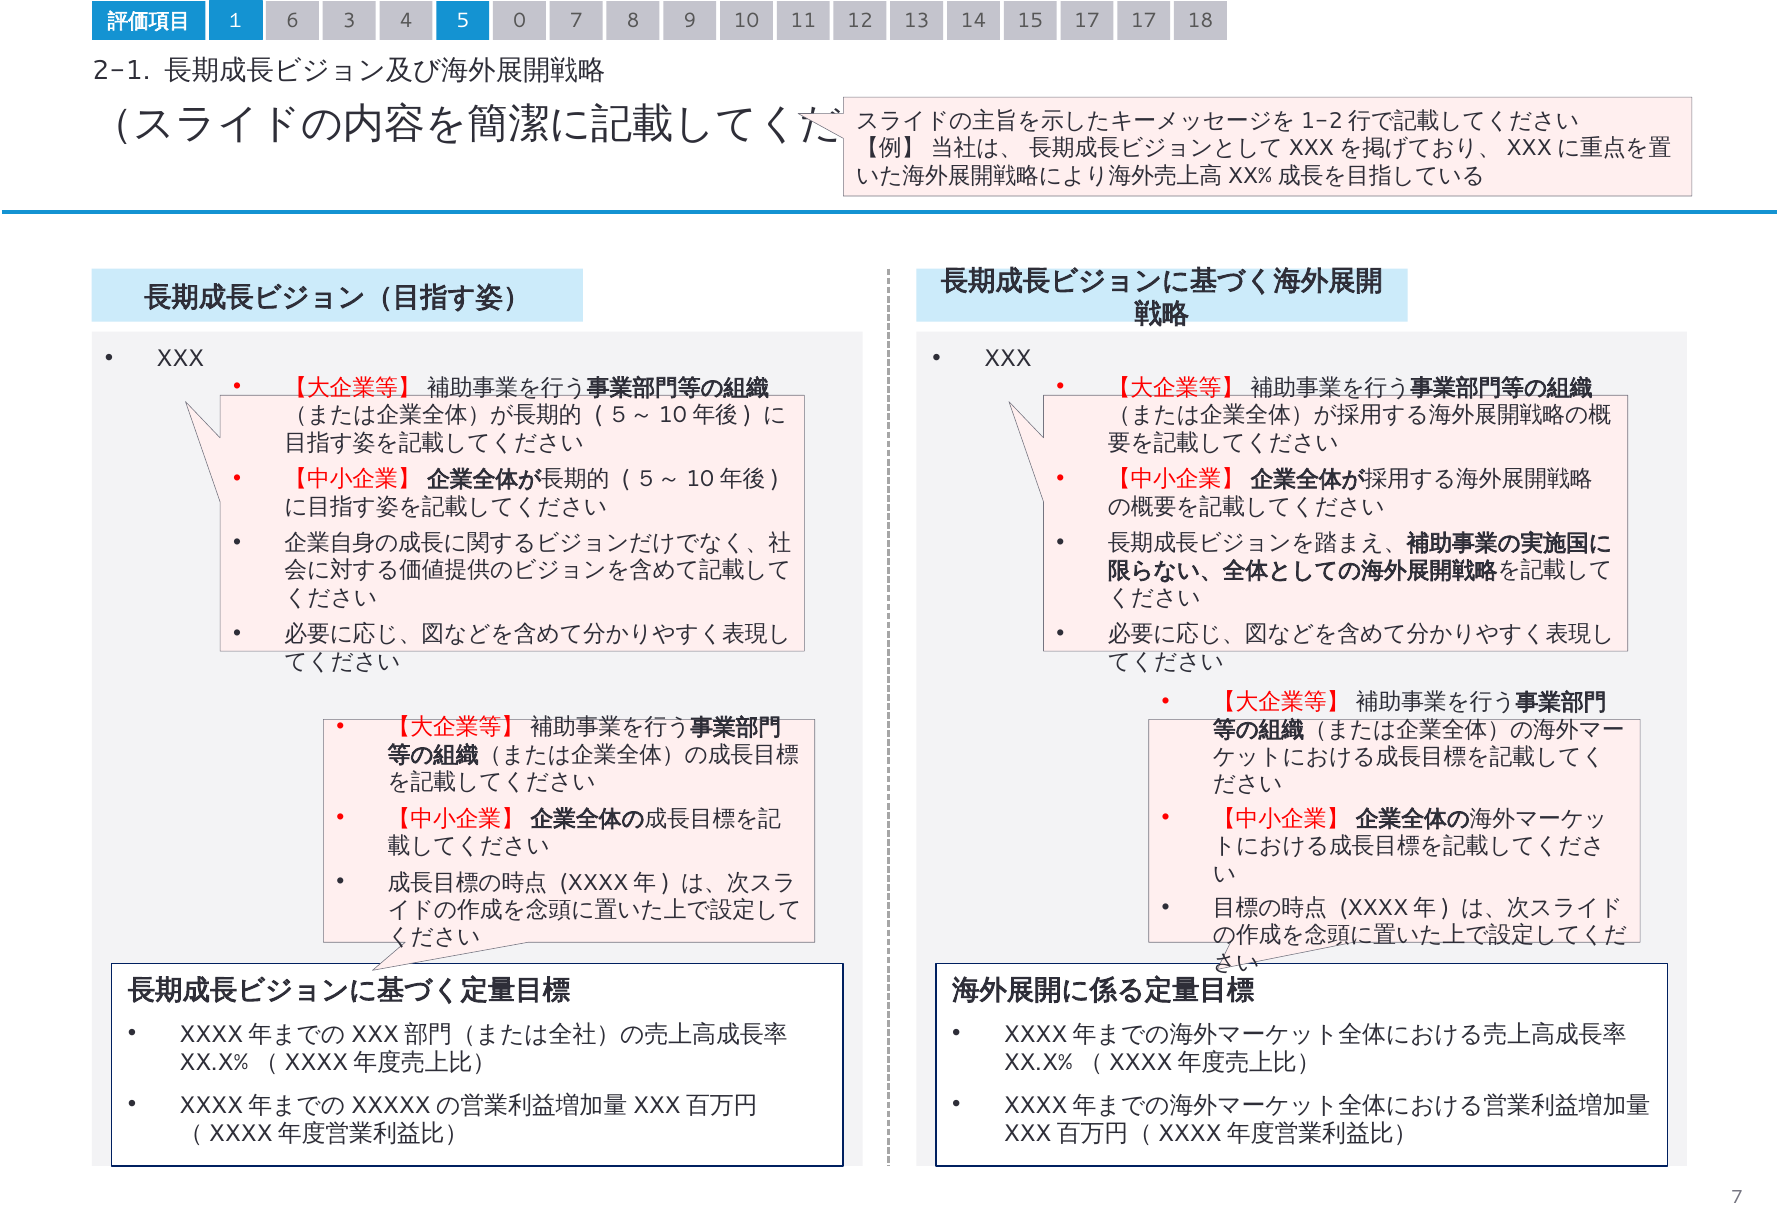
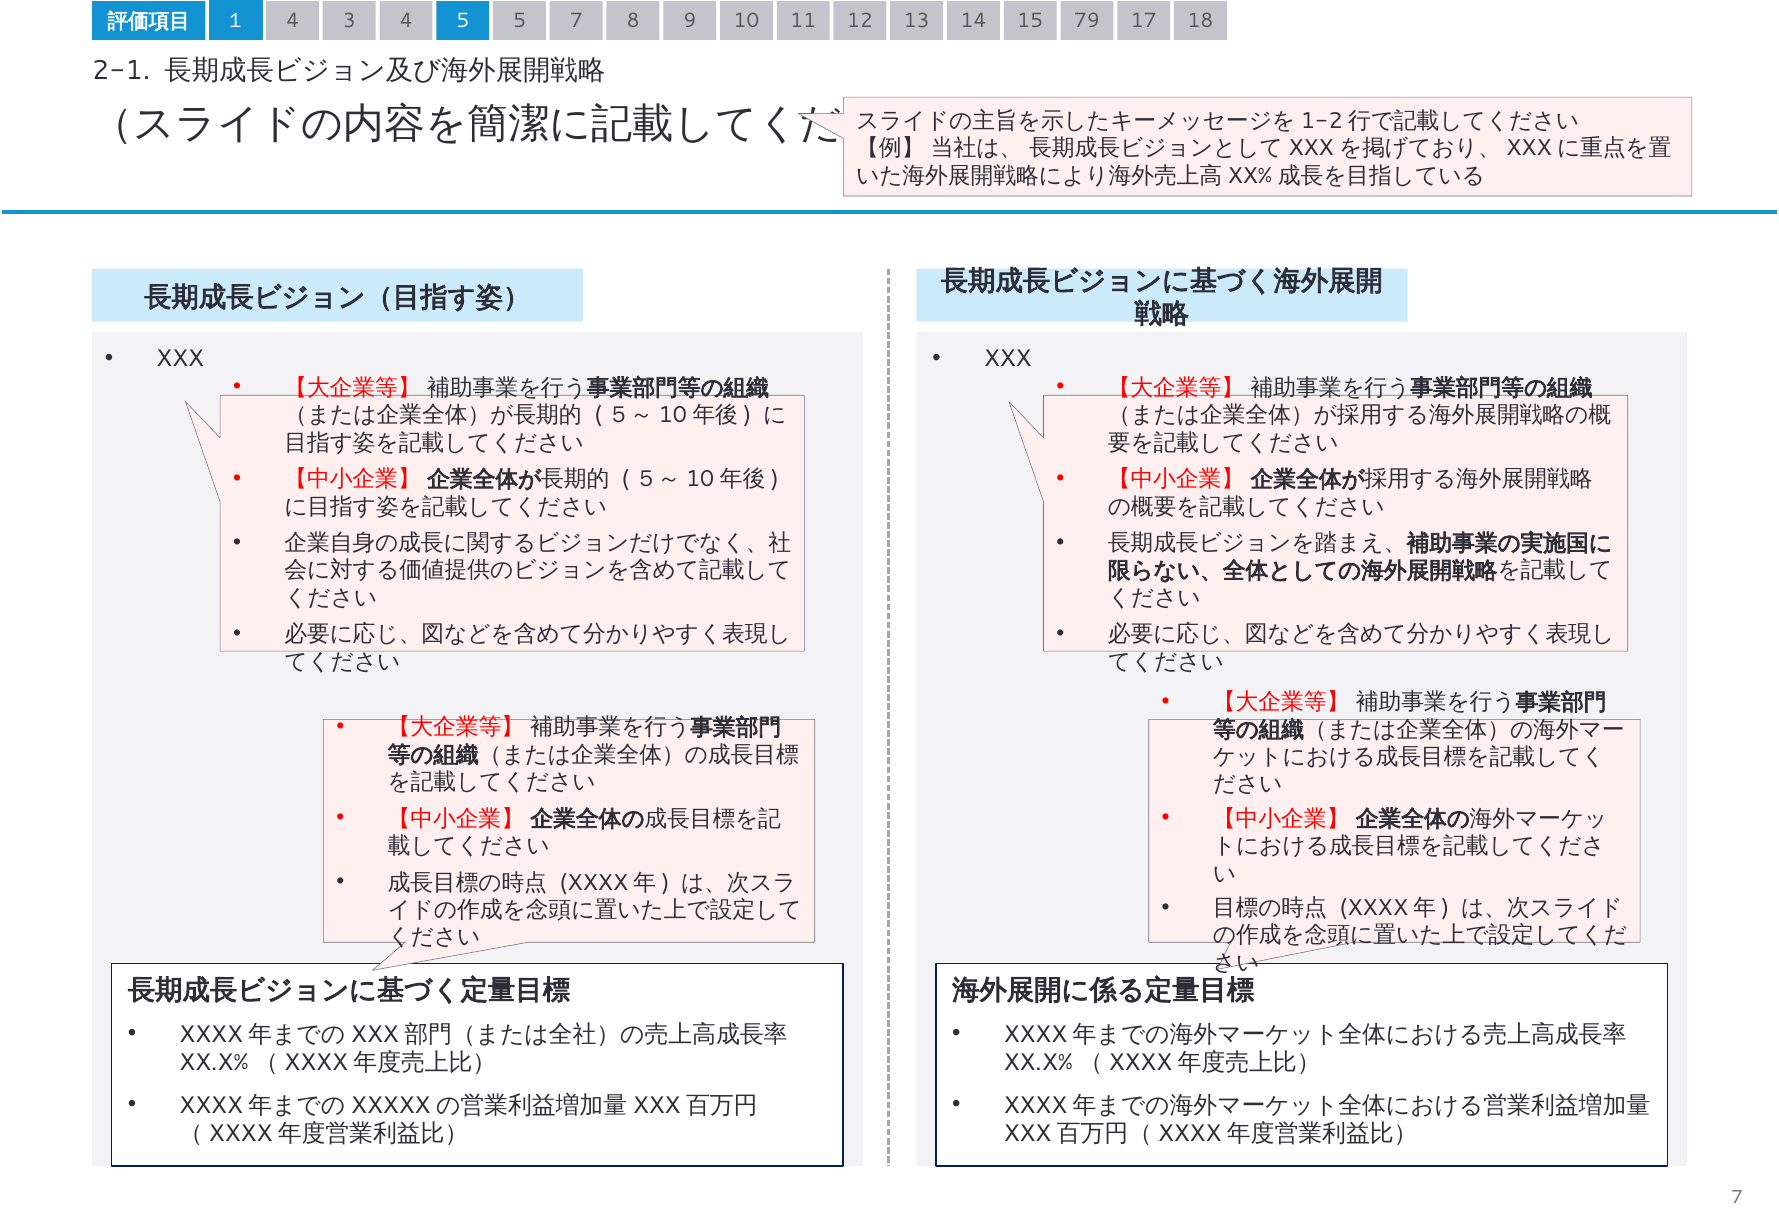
１ 6: 6 -> 4 (293, 21)
5 0: 0 -> 5 (520, 21)
15 17: 17 -> 79 (1087, 21)
